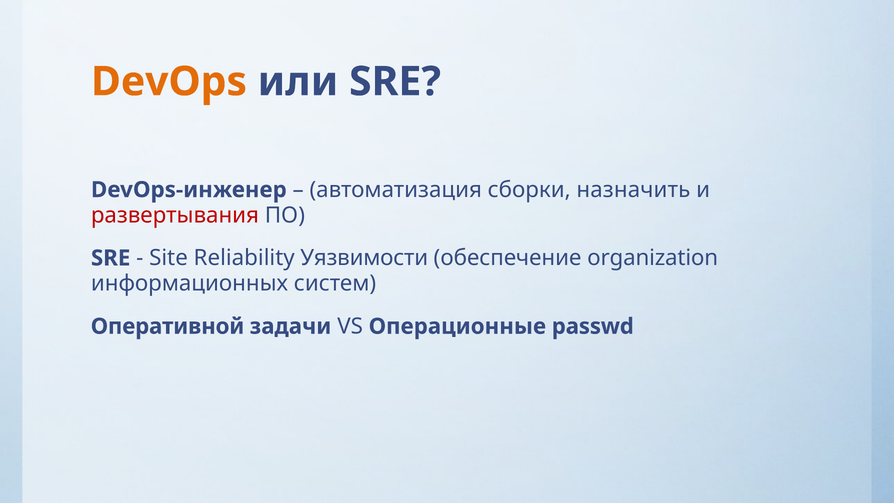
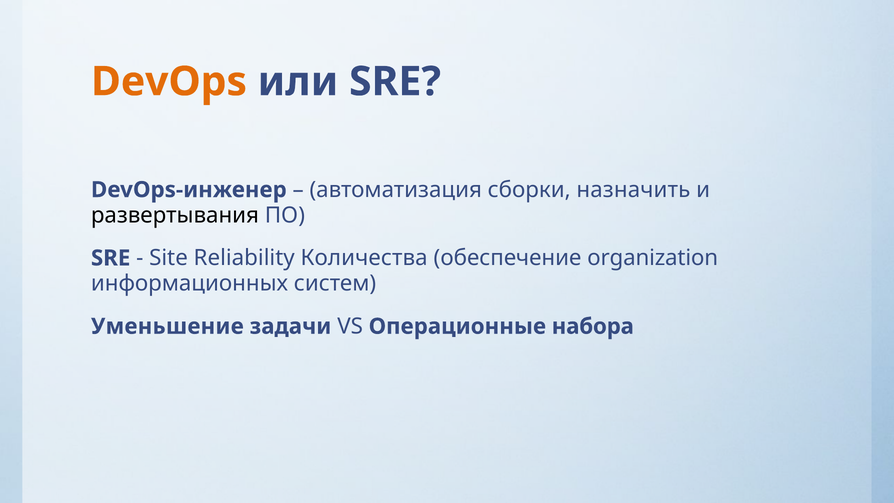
развертывания colour: red -> black (175, 215)
Уязвимости: Уязвимости -> Количества (364, 258)
Оперативной: Оперативной -> Уменьшение (167, 326)
passwd: passwd -> набора (593, 326)
